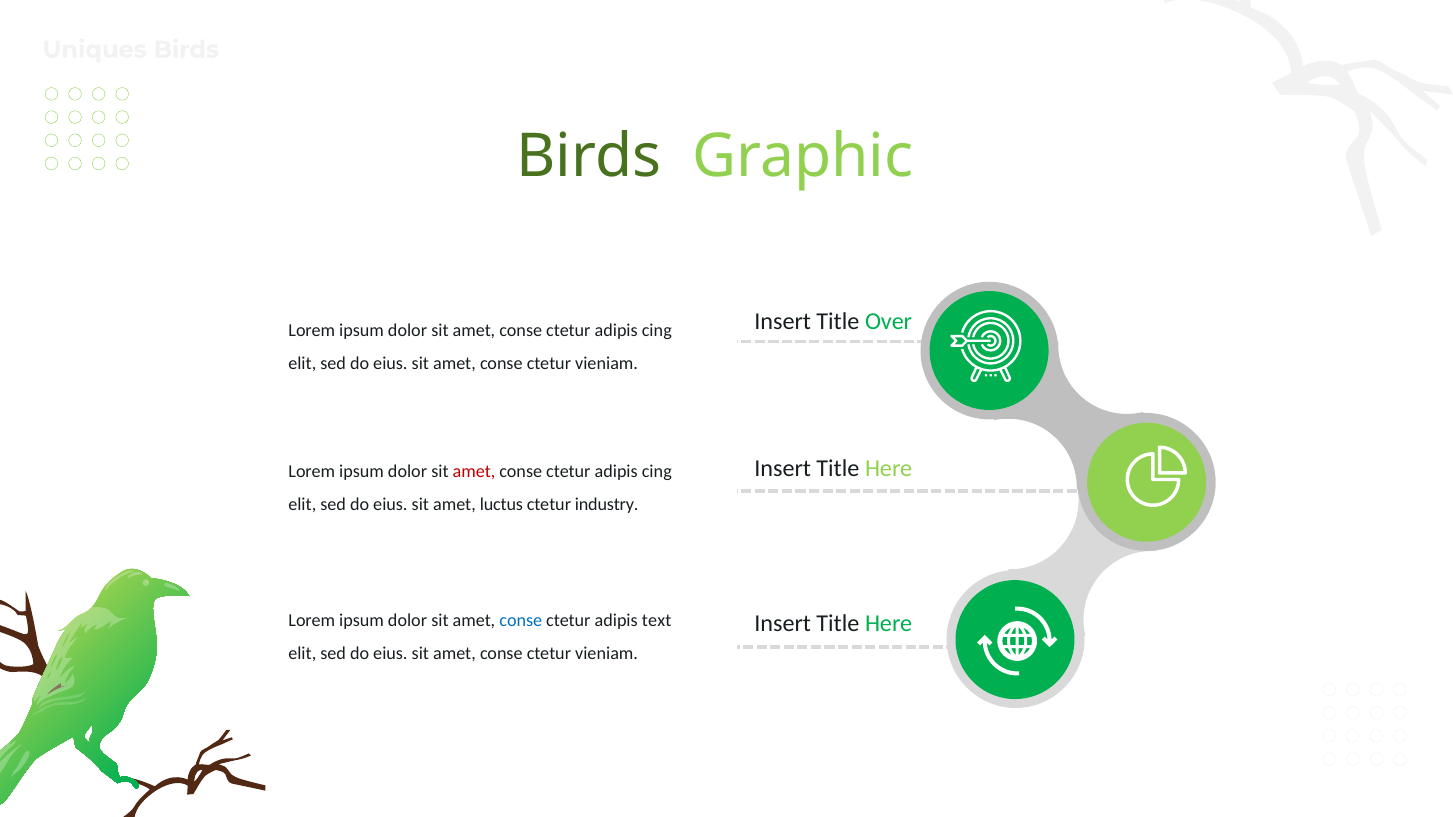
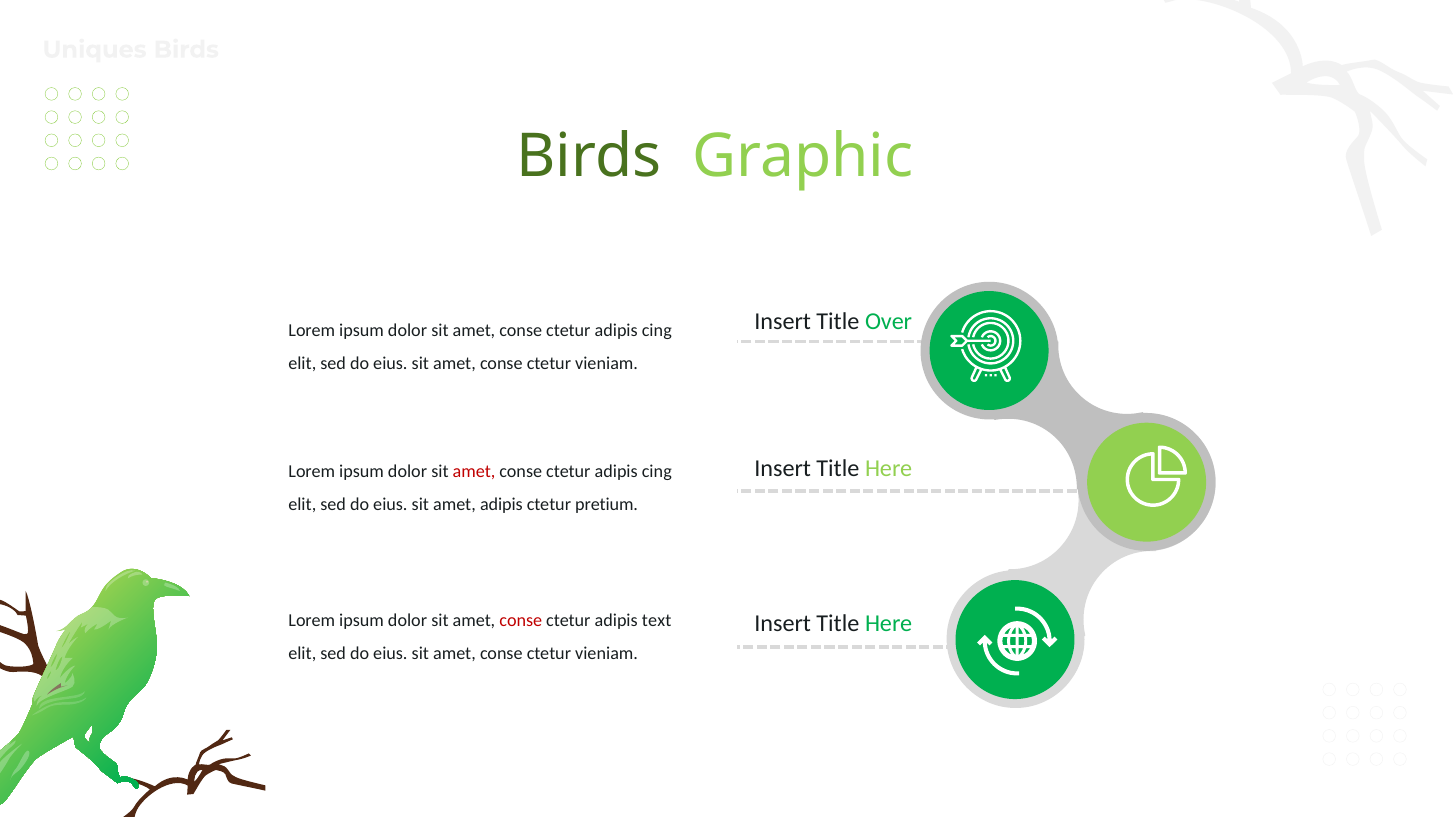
amet luctus: luctus -> adipis (501, 505)
industry: industry -> pretium (607, 505)
conse colour: blue -> red (521, 621)
